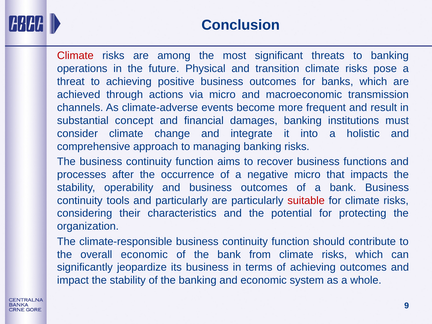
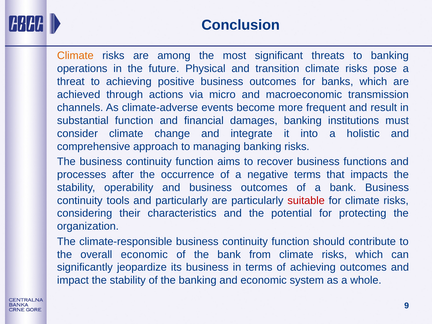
Climate colour: red -> orange (75, 56)
substantial concept: concept -> function (134, 121)
negative micro: micro -> terms (307, 175)
